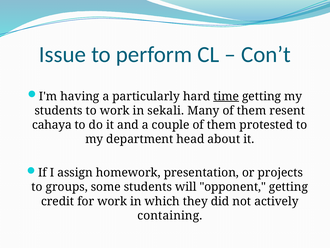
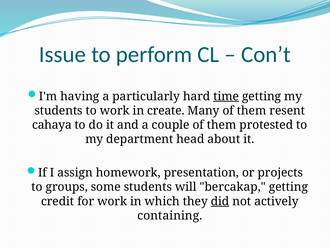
sekali: sekali -> create (166, 110)
opponent: opponent -> bercakap (233, 187)
did underline: none -> present (220, 201)
